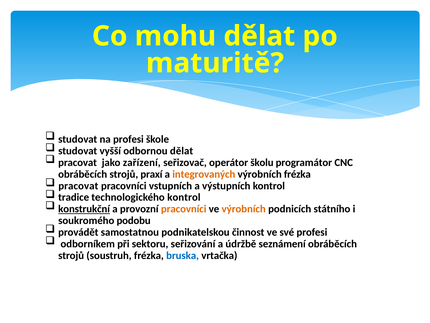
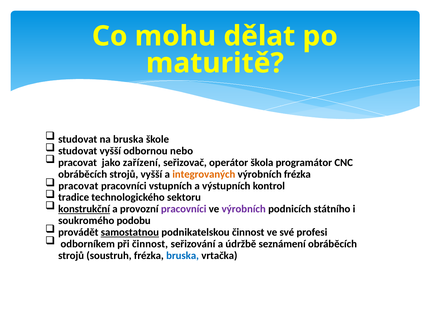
na profesi: profesi -> bruska (128, 139)
odbornou dělat: dělat -> nebo (182, 151)
školu: školu -> škola (262, 162)
strojů praxí: praxí -> vyšší (151, 174)
technologického kontrol: kontrol -> sektoru (184, 197)
pracovníci colour: orange -> purple (184, 209)
výrobních colour: orange -> purple (244, 209)
samostatnou underline: none -> present (130, 232)
při sektoru: sektoru -> činnost (150, 244)
